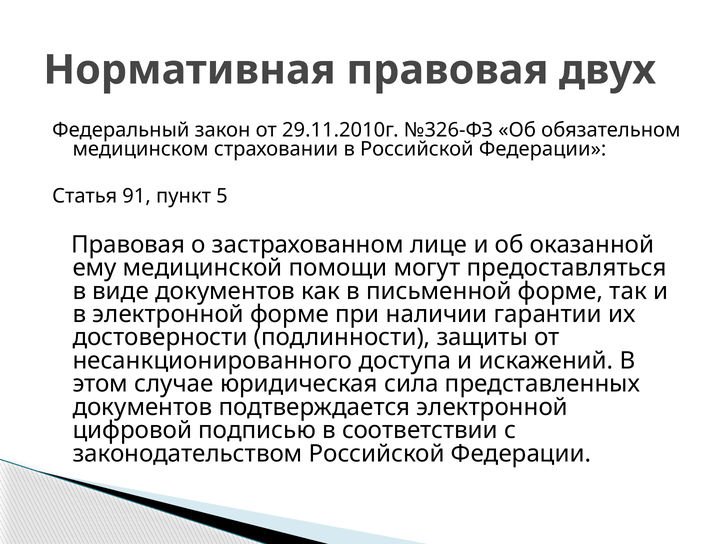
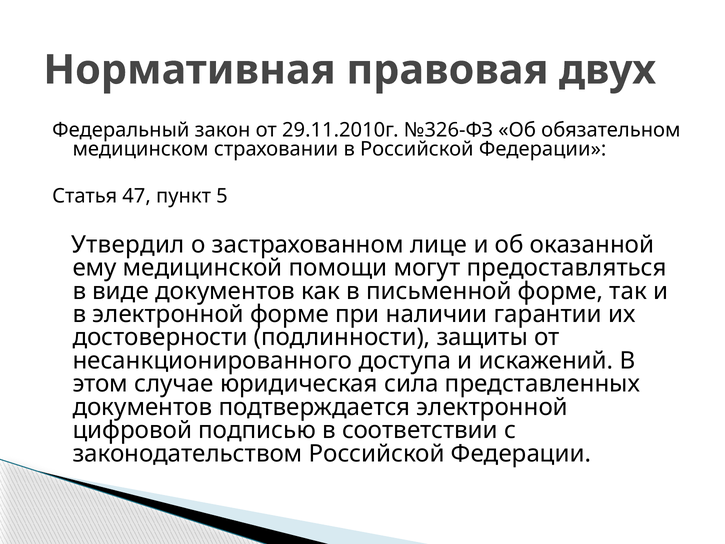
91: 91 -> 47 (137, 196)
Правовая: Правовая -> Утвердил (128, 244)
